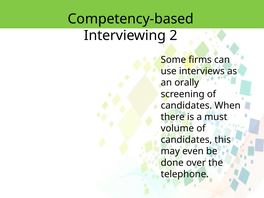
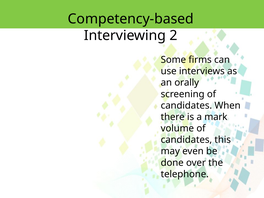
must: must -> mark (216, 117)
